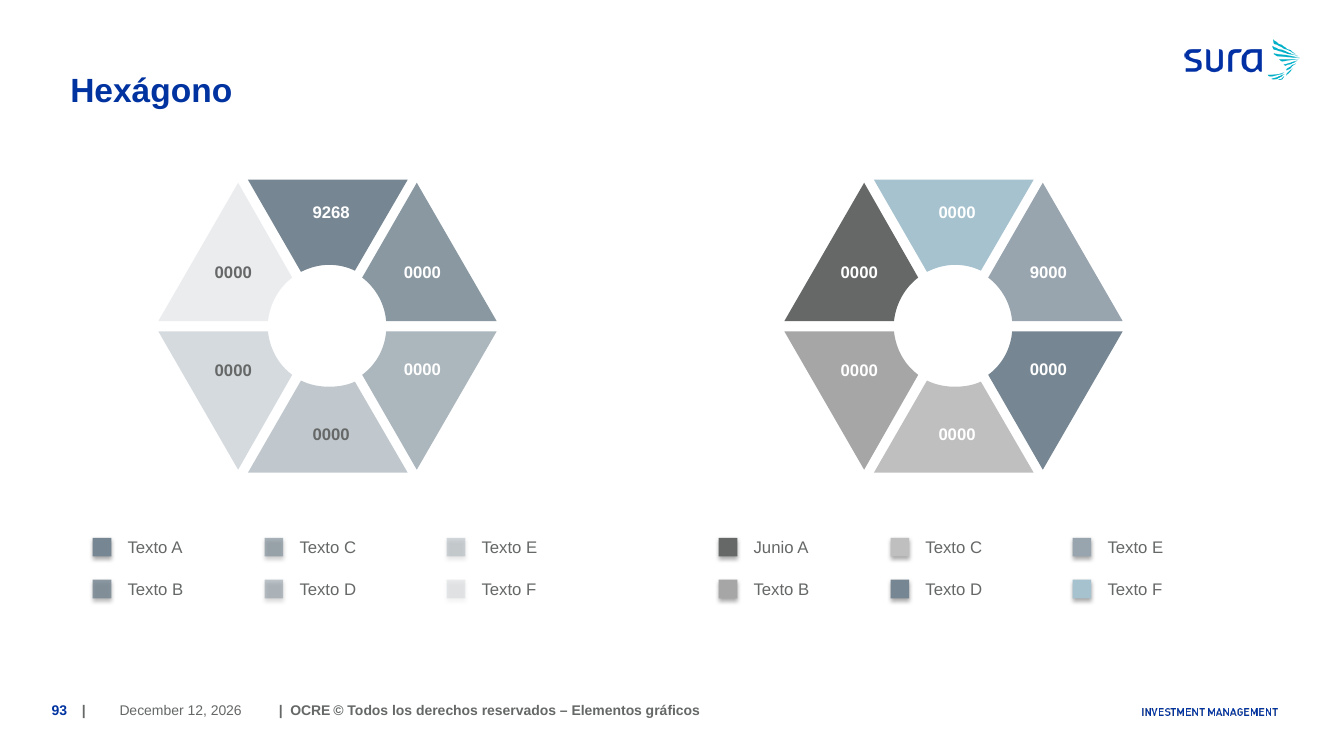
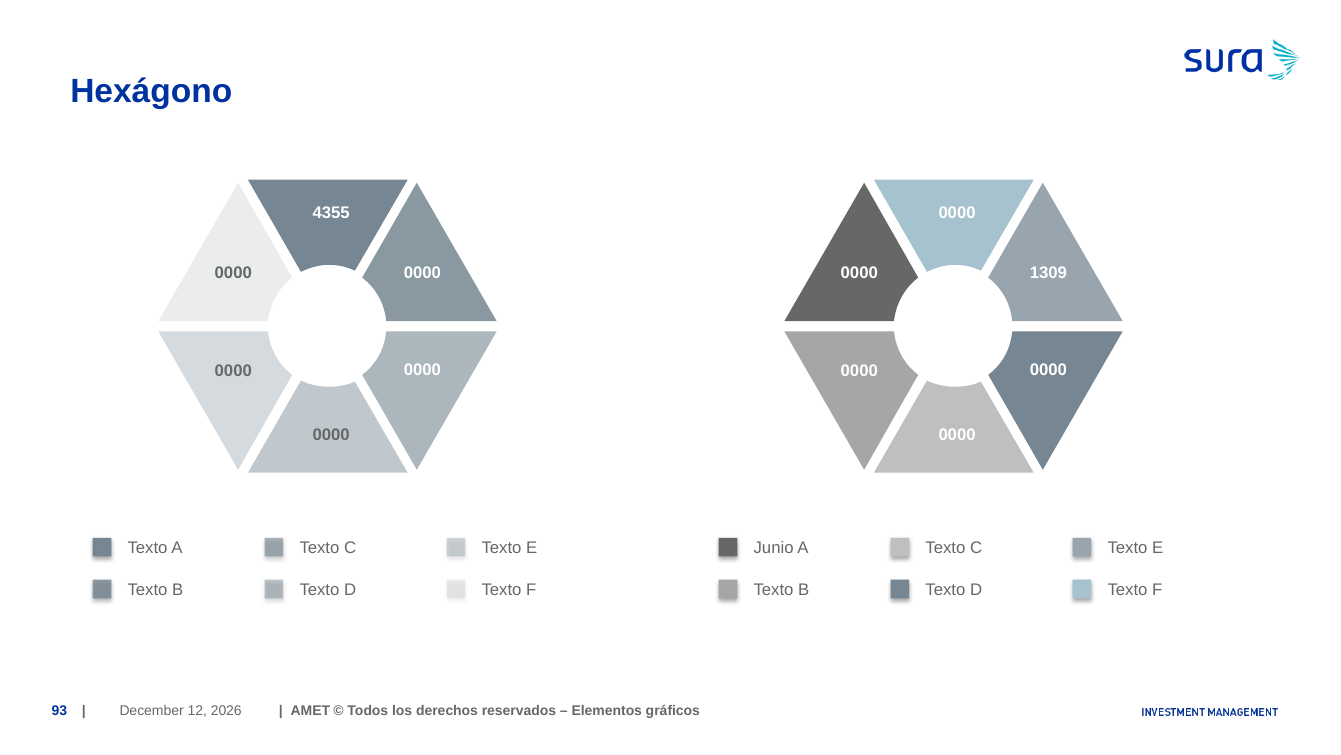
9268: 9268 -> 4355 (331, 213)
9000: 9000 -> 1309 (1048, 273)
OCRE: OCRE -> AMET (310, 710)
